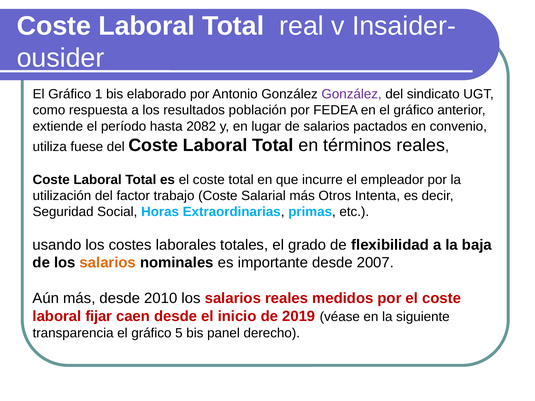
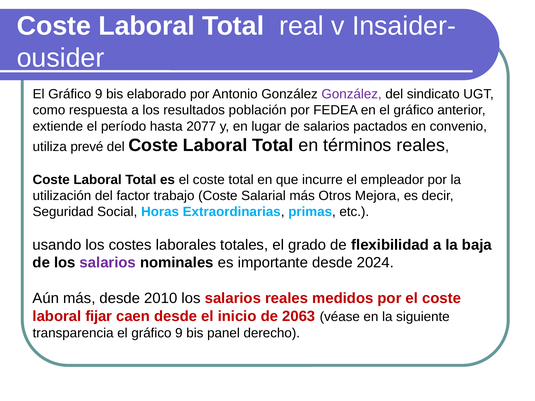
1: 1 -> 9 (99, 94)
2082: 2082 -> 2077 (201, 126)
fuese: fuese -> prevé (87, 147)
Intenta: Intenta -> Mejora (377, 196)
salarios colour: orange -> purple (108, 263)
2007: 2007 -> 2024 (375, 263)
2019: 2019 -> 2063 (299, 316)
transparencia el gráfico 5: 5 -> 9 (179, 333)
